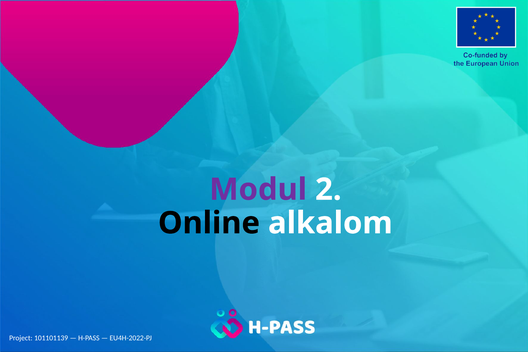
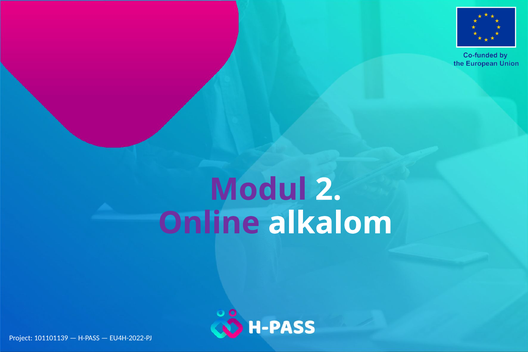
Online colour: black -> purple (209, 223)
